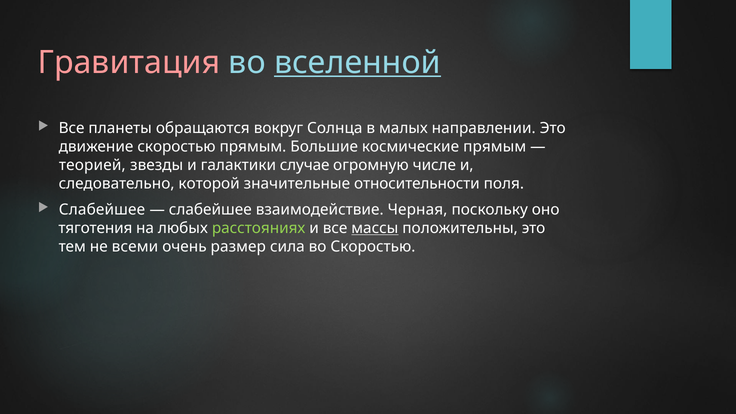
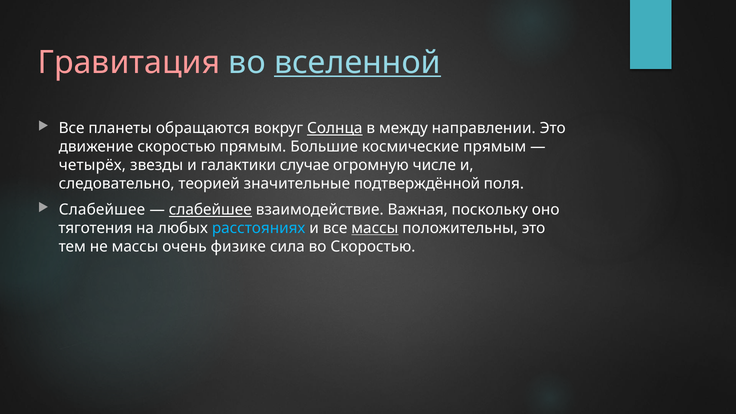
Солнца underline: none -> present (335, 128)
малых: малых -> между (403, 128)
теорией: теорией -> четырёх (92, 165)
которой: которой -> теорией (209, 184)
относительности: относительности -> подтверждённой (417, 184)
слабейшее underline: none -> present (210, 210)
Черная: Черная -> Важная (418, 210)
расстояниях colour: light green -> light blue (259, 228)
не всеми: всеми -> массы (135, 247)
размер: размер -> физике (238, 247)
